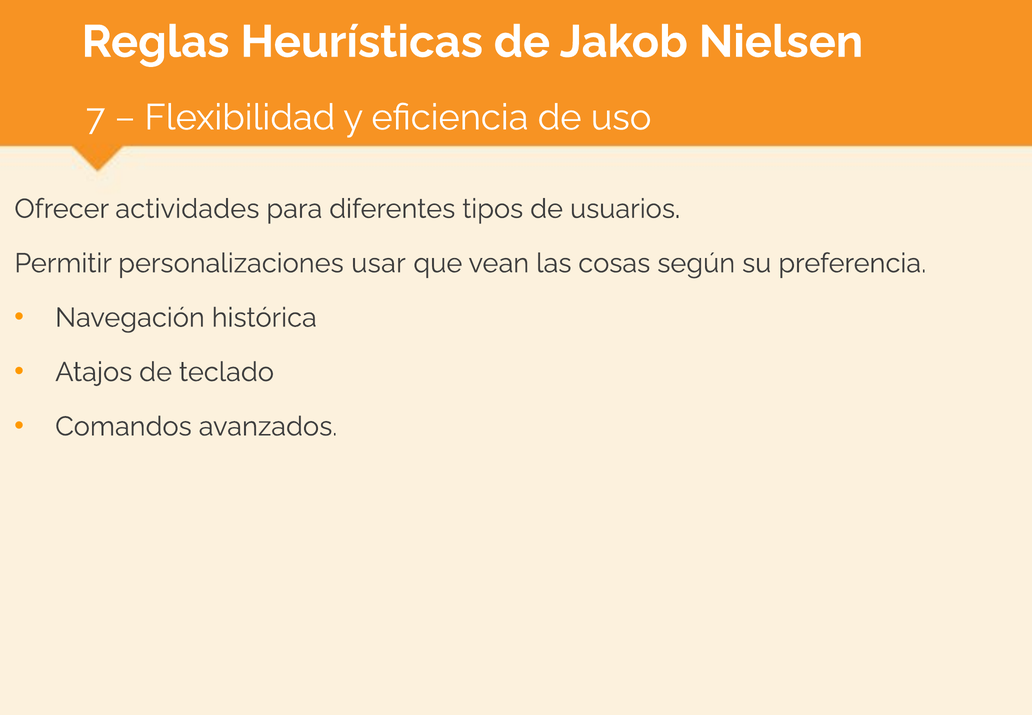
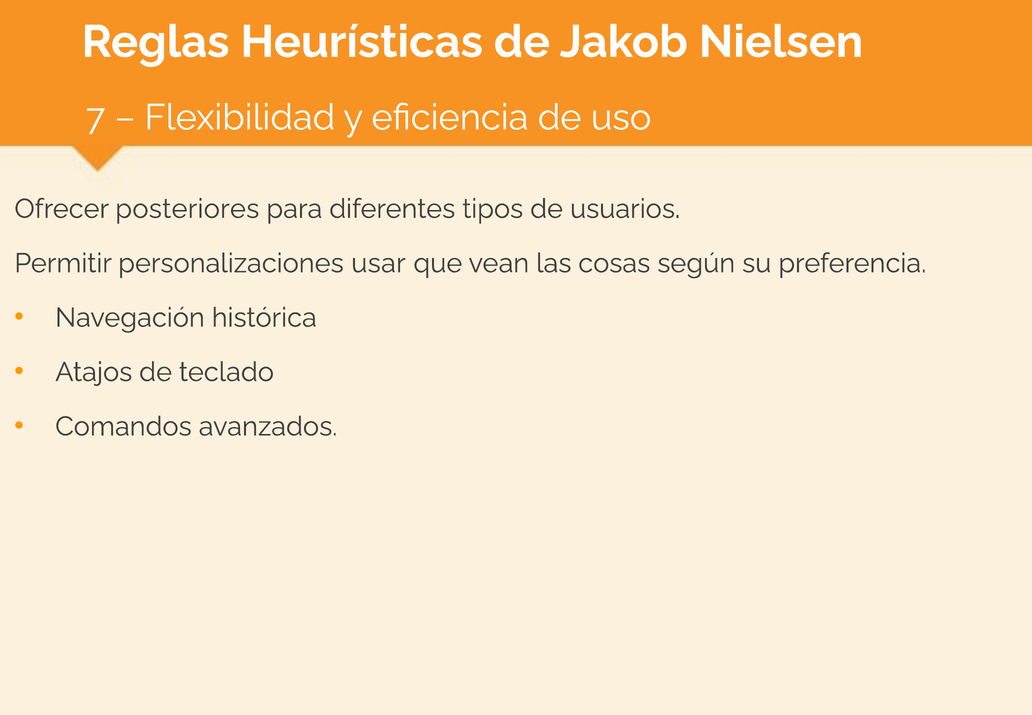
actividades: actividades -> posteriores (187, 209)
